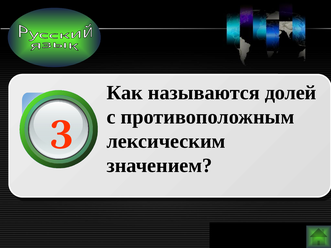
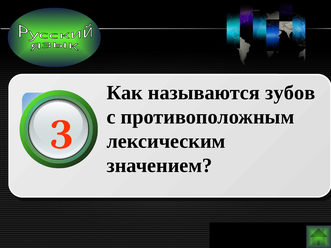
долей: долей -> зубов (290, 93)
